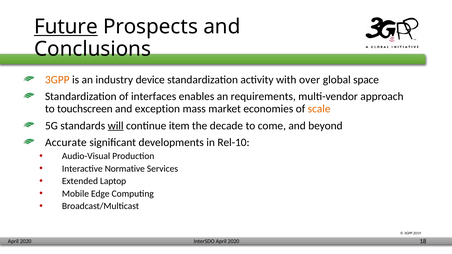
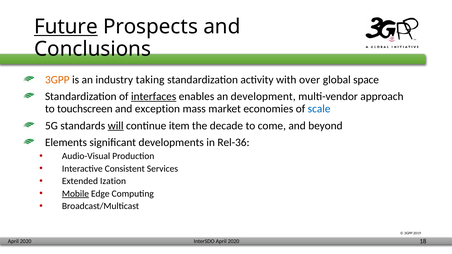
device: device -> taking (150, 80)
interfaces underline: none -> present (154, 97)
requirements: requirements -> development (263, 97)
scale colour: orange -> blue (319, 109)
Accurate: Accurate -> Elements (66, 143)
Rel-10: Rel-10 -> Rel-36 (233, 143)
Normative: Normative -> Consistent (125, 169)
Laptop: Laptop -> Ization (113, 181)
Mobile underline: none -> present (75, 194)
